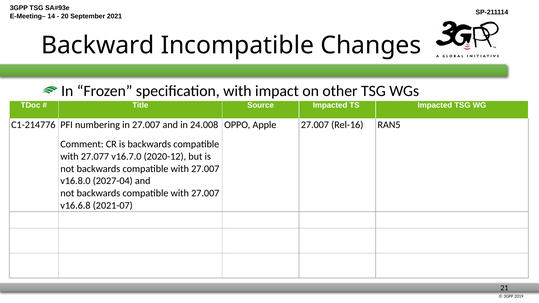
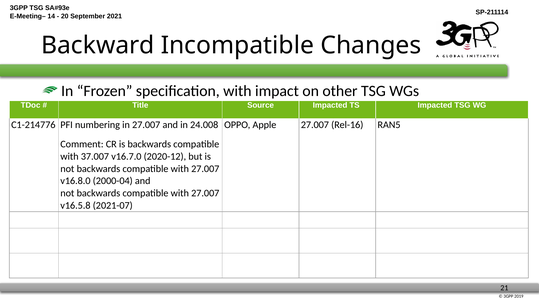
27.077: 27.077 -> 37.007 (95, 156)
2027-04: 2027-04 -> 2000-04 (113, 181)
v16.6.8: v16.6.8 -> v16.5.8 (75, 206)
